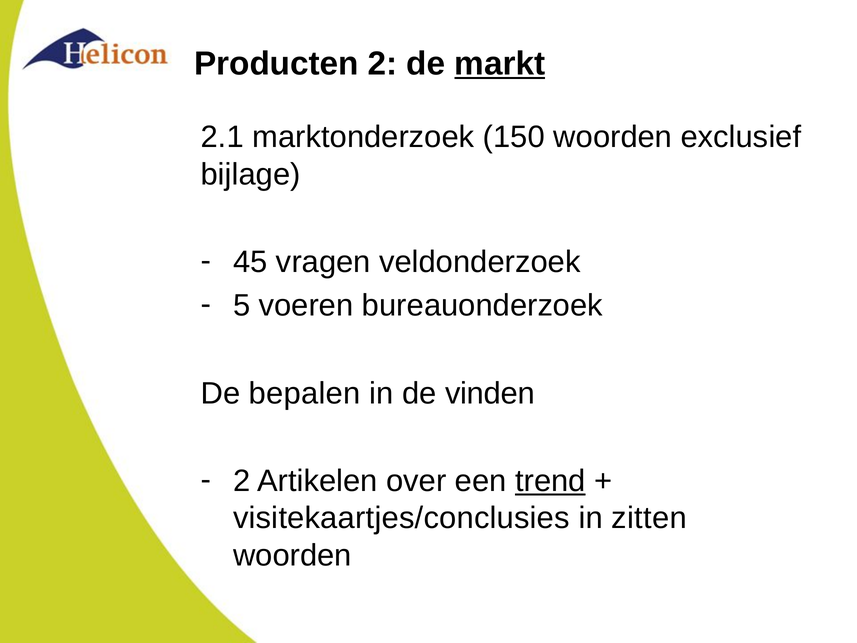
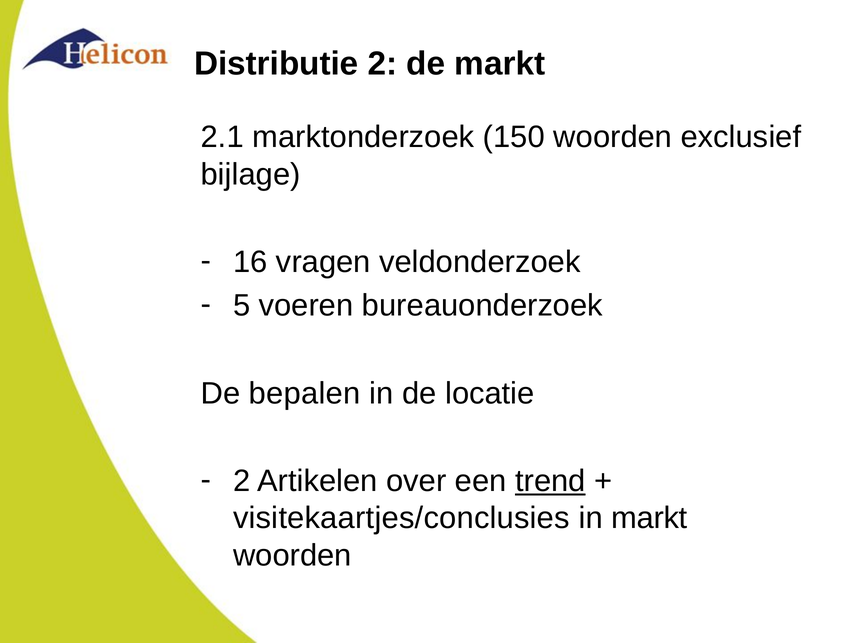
Producten: Producten -> Distributie (276, 64)
markt underline: present -> none (500, 64)
45: 45 -> 16 (250, 262)
vinden: vinden -> locatie (490, 393)
in zitten: zitten -> markt (649, 518)
